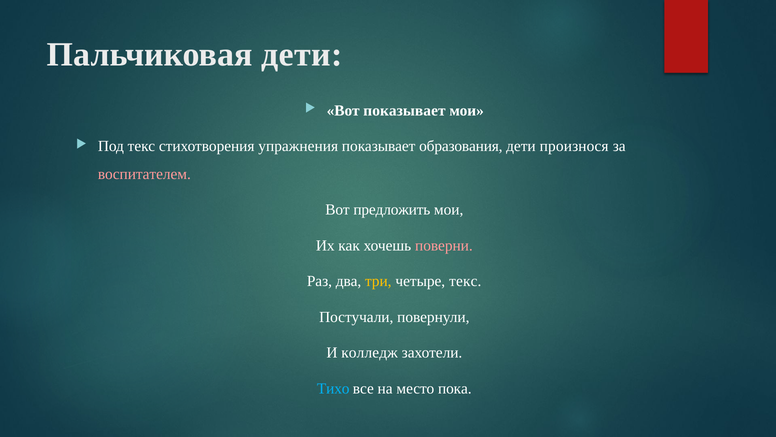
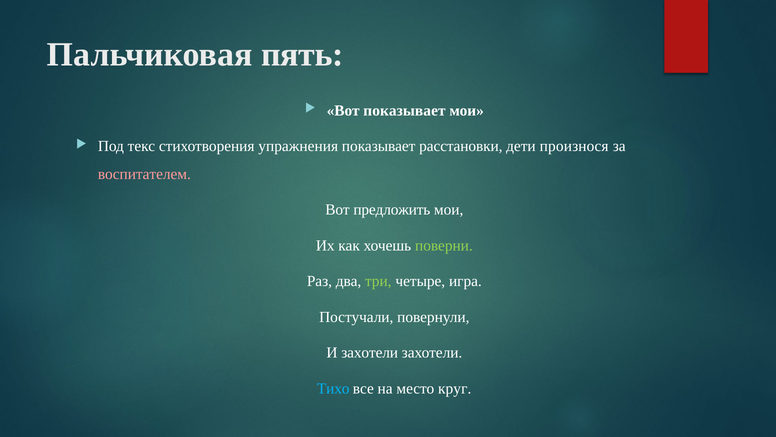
Пальчиковая дети: дети -> пять (302, 54)
образования: образования -> расстановки (461, 146)
поверни colour: pink -> light green (444, 245)
три colour: yellow -> light green (378, 281)
четыре текс: текс -> игра (465, 281)
И колледж: колледж -> захотели (370, 352)
пока: пока -> круг (455, 388)
